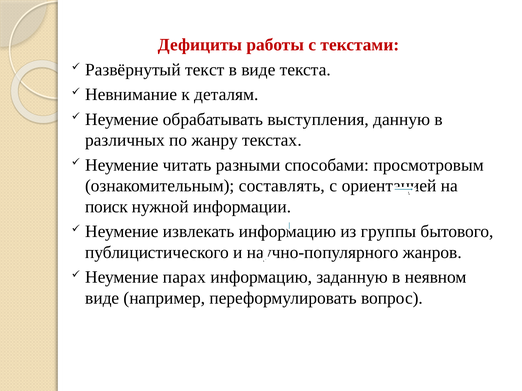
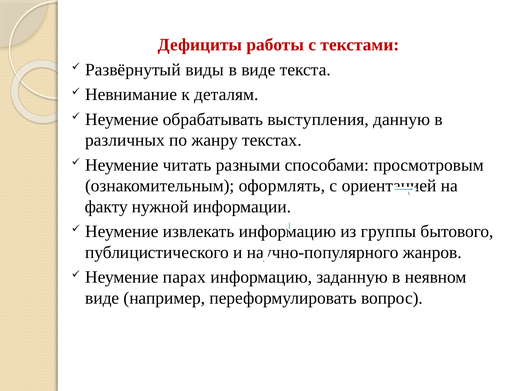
текст: текст -> виды (205, 70)
составлять: составлять -> оформлять (282, 186)
поиск: поиск -> факту (106, 207)
